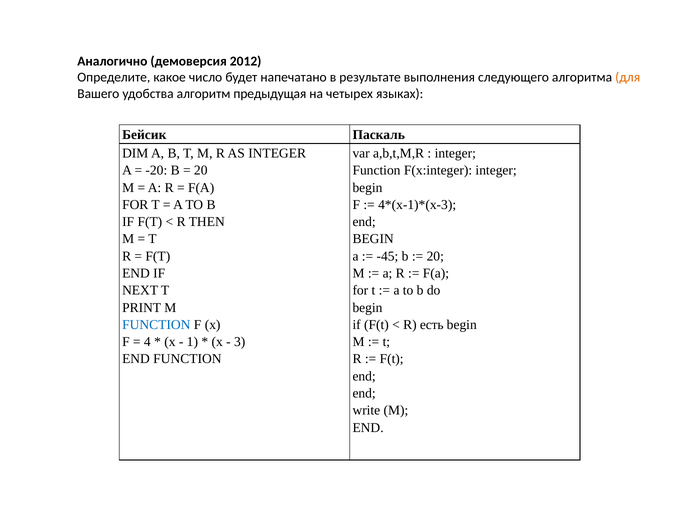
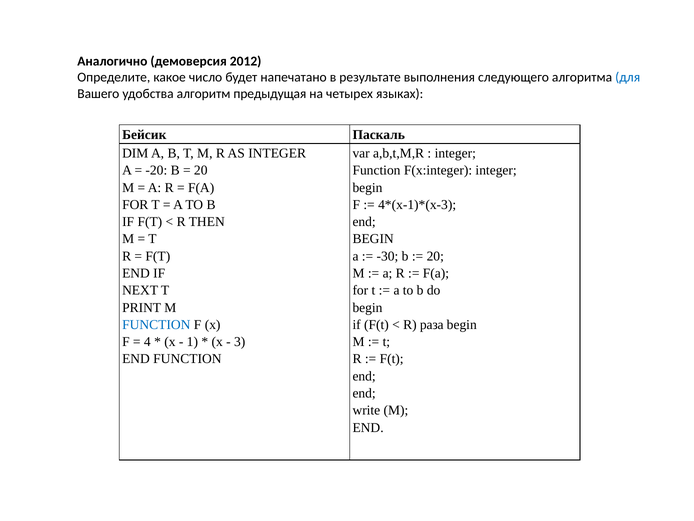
для colour: orange -> blue (628, 77)
-45: -45 -> -30 (387, 256)
есть: есть -> раза (432, 324)
